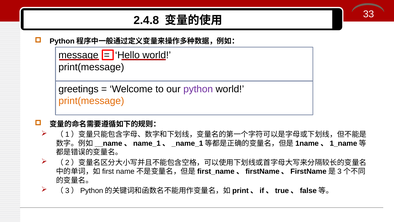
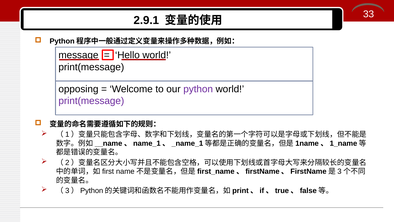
2.4.8: 2.4.8 -> 2.9.1 (146, 20)
greetings: greetings -> opposing (78, 89)
print(message colour: orange -> purple (91, 101)
